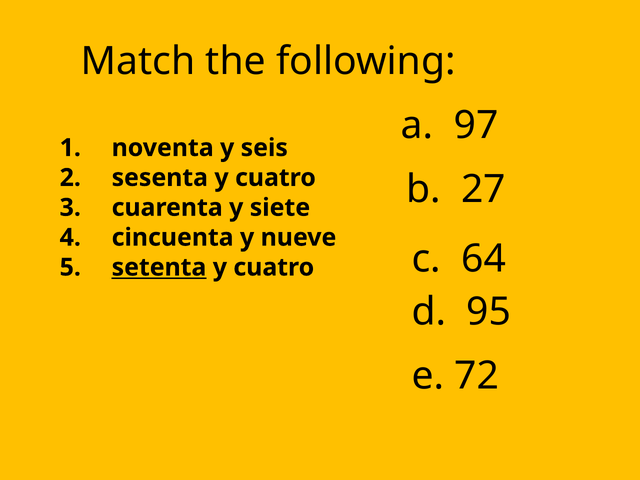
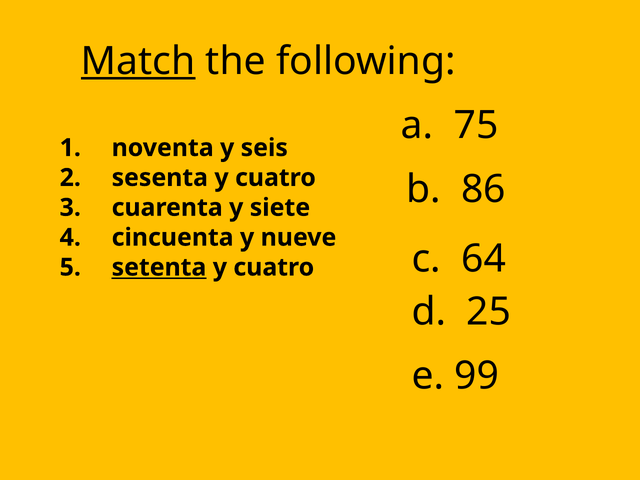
Match underline: none -> present (138, 61)
97: 97 -> 75 (476, 125)
27: 27 -> 86 (483, 189)
95: 95 -> 25 (489, 312)
72: 72 -> 99 (477, 376)
